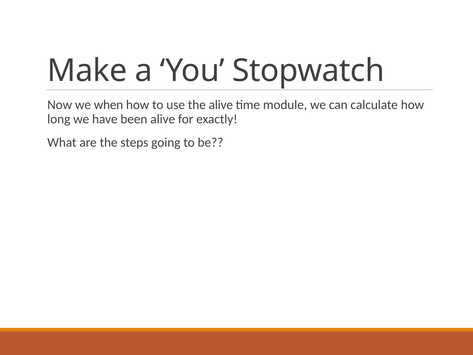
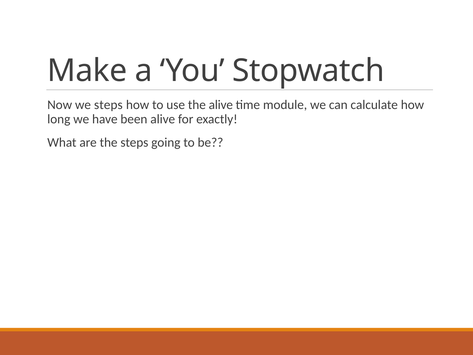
we when: when -> steps (108, 105)
